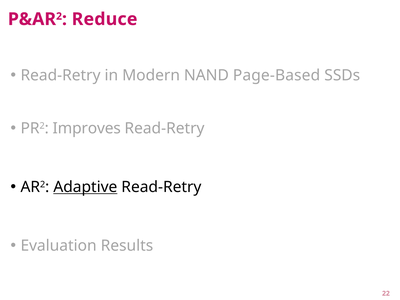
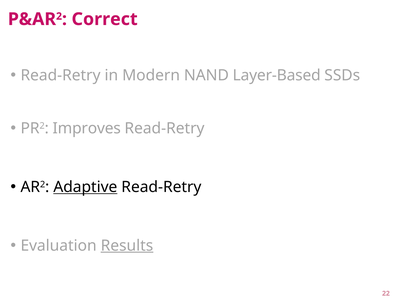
Reduce: Reduce -> Correct (105, 19)
Page-Based: Page-Based -> Layer-Based (277, 75)
Results underline: none -> present (127, 246)
